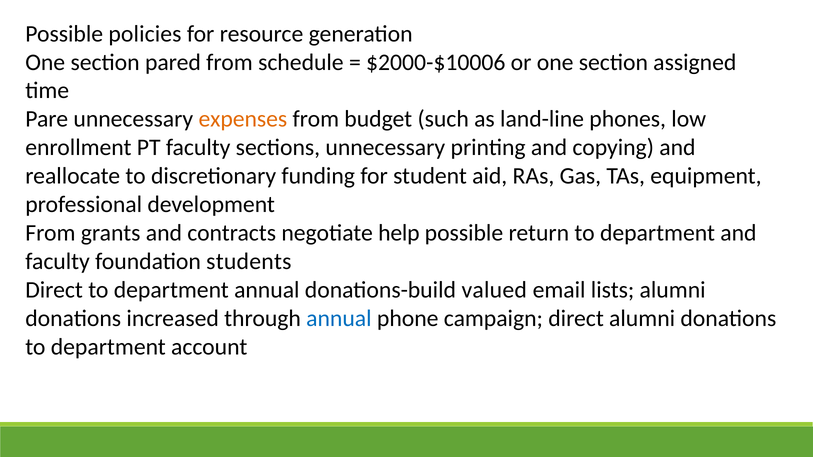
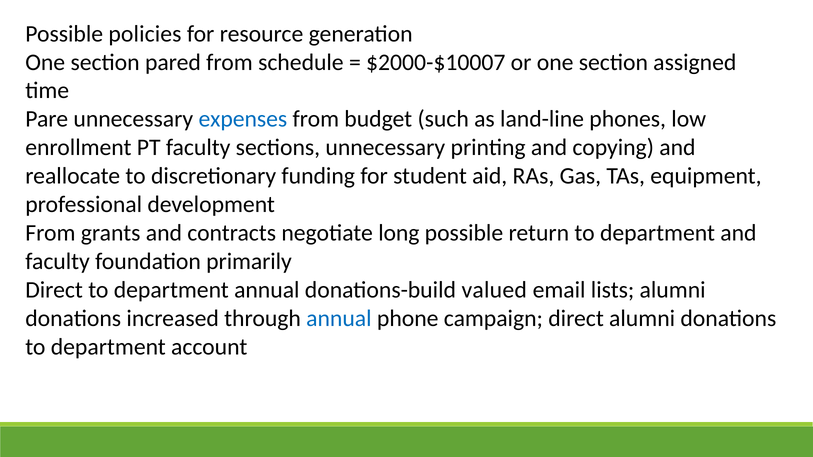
$2000-$10006: $2000-$10006 -> $2000-$10007 (436, 62)
expenses colour: orange -> blue (243, 119)
help: help -> long (399, 233)
students: students -> primarily (249, 262)
